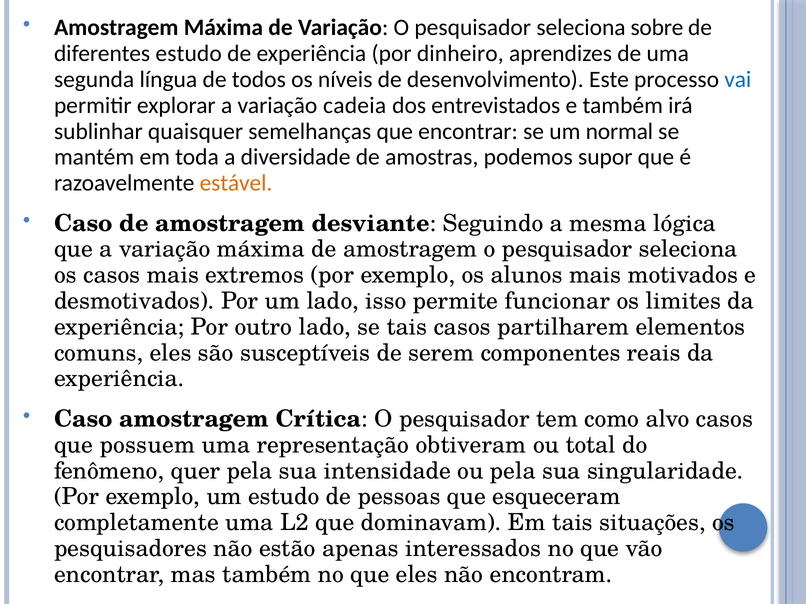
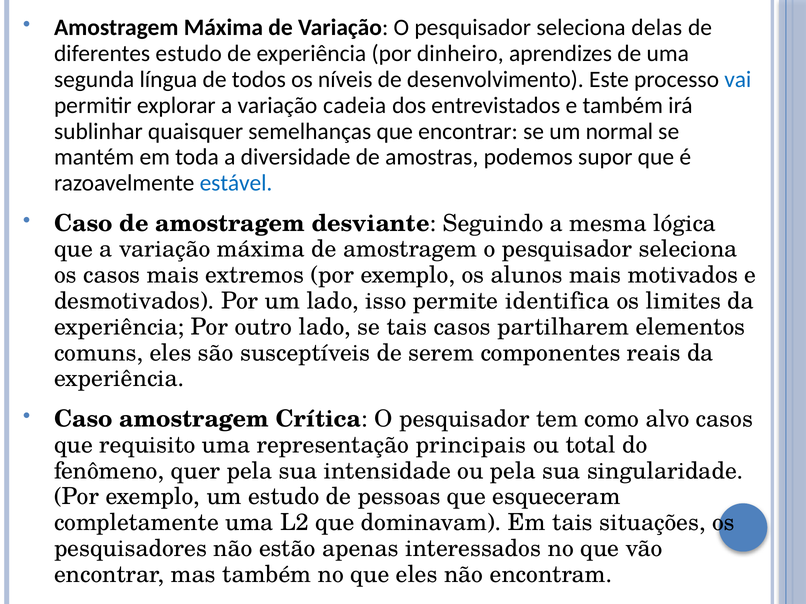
sobre: sobre -> delas (657, 28)
estável colour: orange -> blue (236, 183)
funcionar: funcionar -> identifica (557, 301)
possuem: possuem -> requisito (147, 445)
obtiveram: obtiveram -> principais (471, 445)
